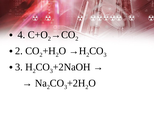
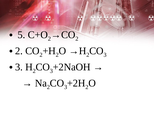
4: 4 -> 5 (21, 35)
